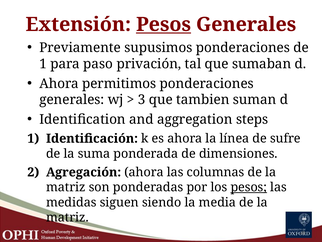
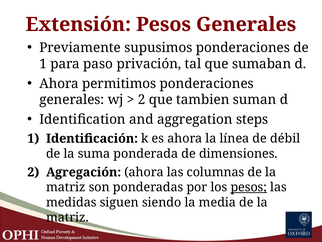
Pesos underline: present -> none (164, 24)
3: 3 -> 2 (142, 100)
sufre: sufre -> débil (285, 138)
